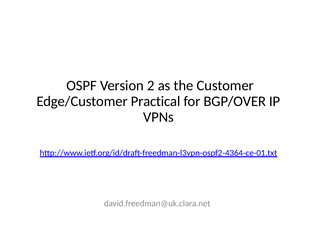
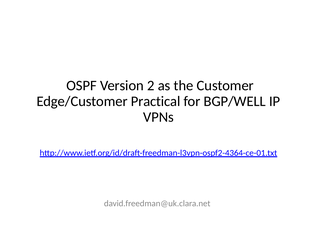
BGP/OVER: BGP/OVER -> BGP/WELL (235, 101)
